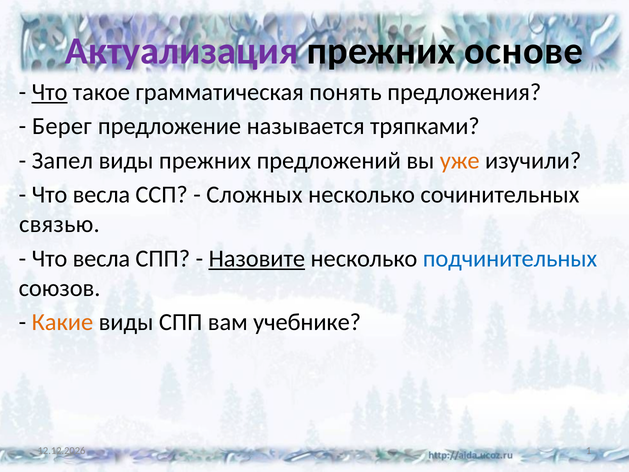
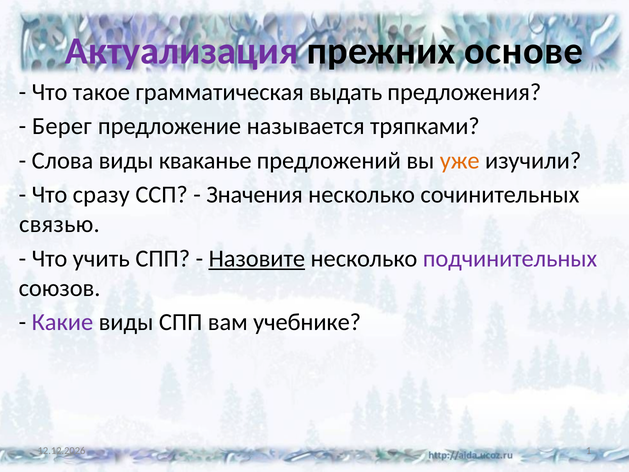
Что underline: present -> none (50, 92)
понять: понять -> выдать (346, 92)
Запел: Запел -> Слова (62, 160)
виды прежних: прежних -> кваканье (205, 160)
весла: весла -> сразу (101, 195)
Сложных: Сложных -> Значения (255, 195)
весла: весла -> учить (101, 258)
подчинительных colour: blue -> purple (510, 258)
Какие colour: orange -> purple (62, 322)
